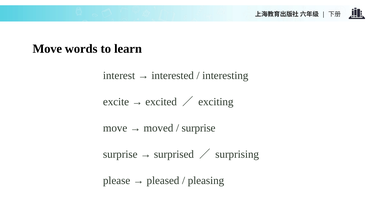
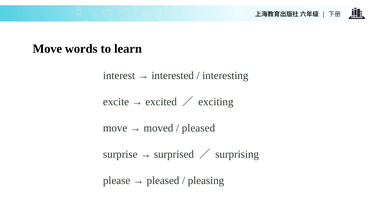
surprise: surprise -> pleased (198, 128)
